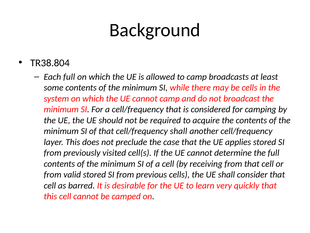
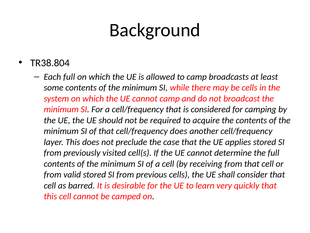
cell/frequency shall: shall -> does (179, 131)
